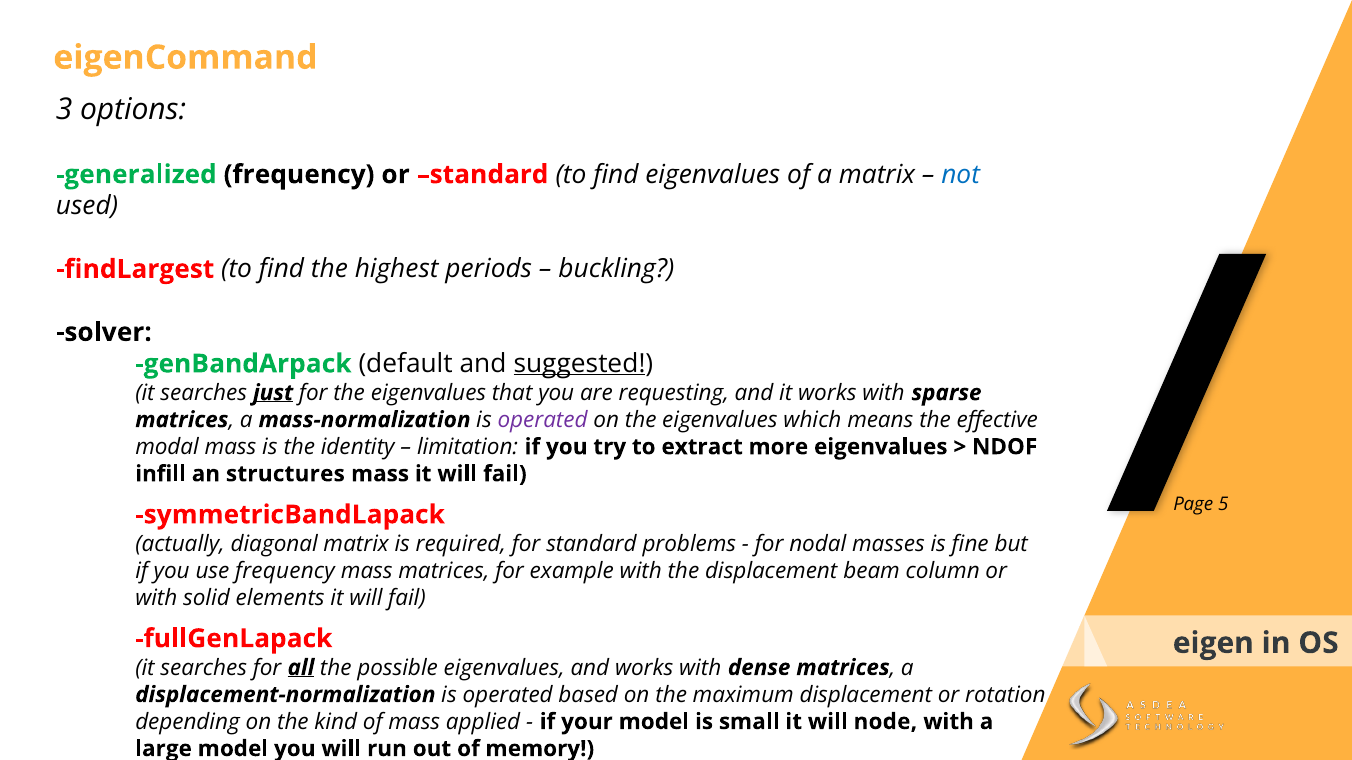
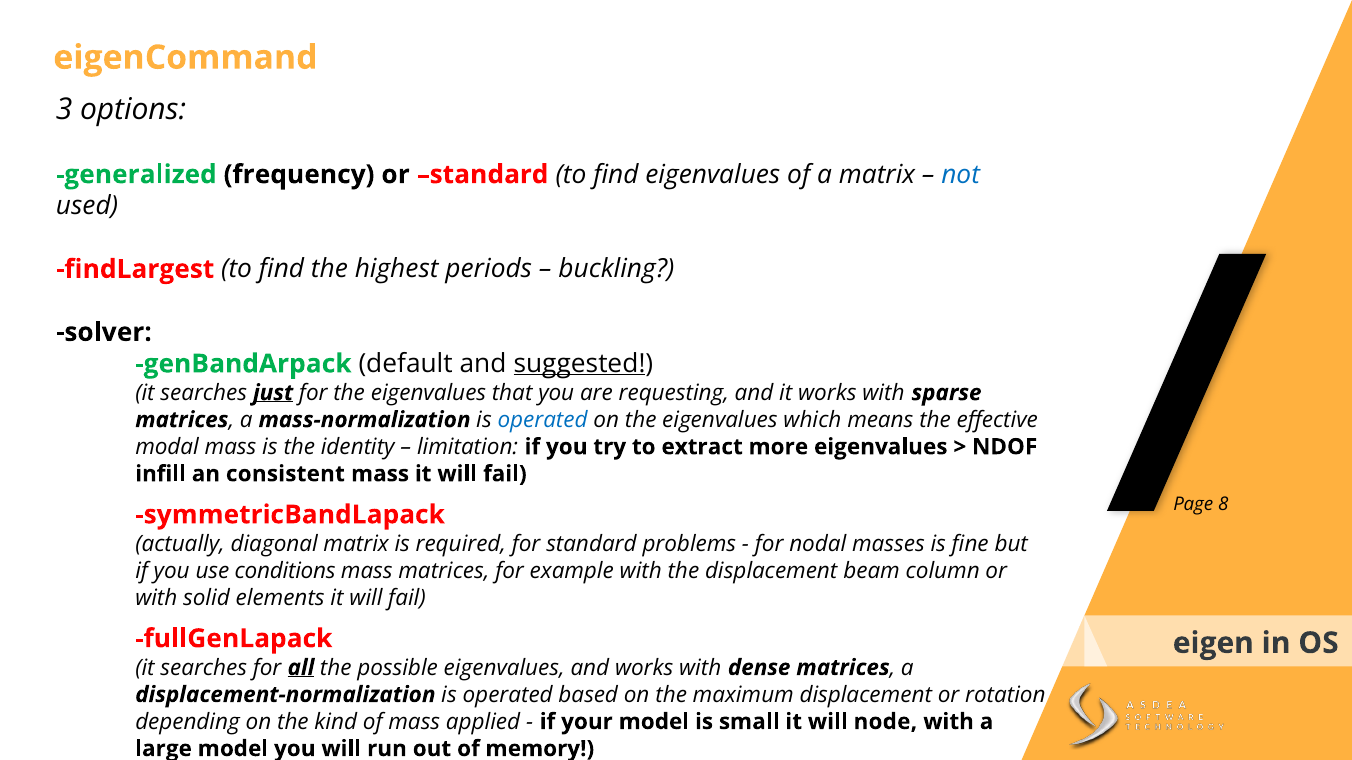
operated colour: purple -> blue (543, 420)
structures: structures -> consistent (285, 474)
5: 5 -> 8 (1223, 505)
use frequency: frequency -> conditions (285, 571)
